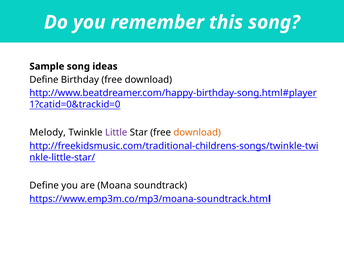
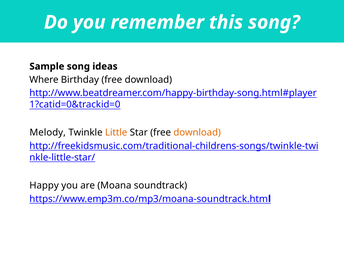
Define: Define -> Where (44, 80)
Little colour: purple -> orange (116, 133)
Define: Define -> Happy (44, 185)
